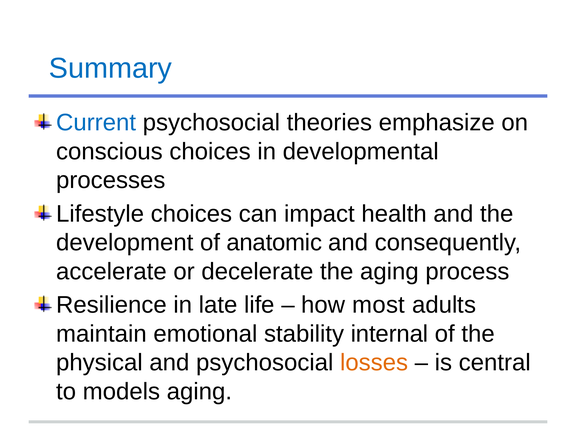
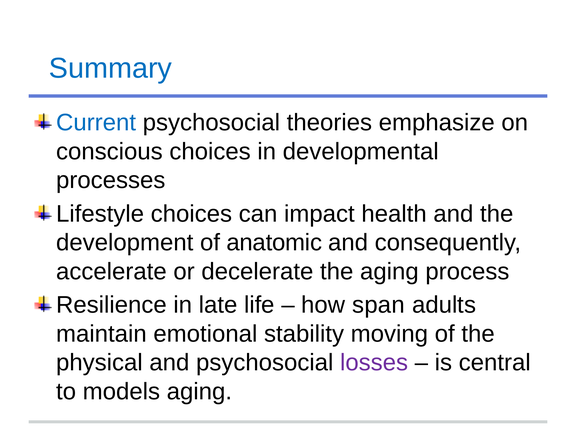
most: most -> span (379, 305)
internal: internal -> moving (389, 334)
losses colour: orange -> purple (374, 363)
